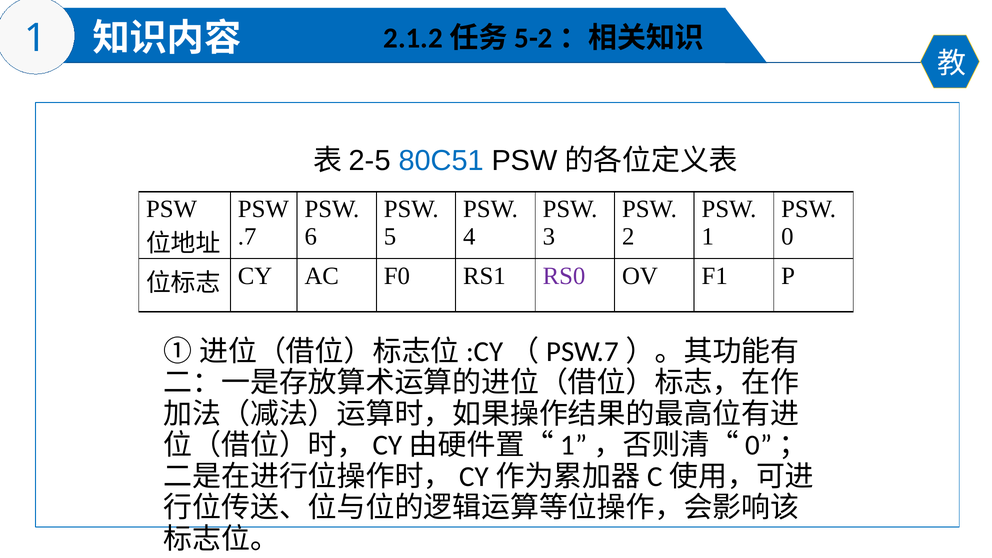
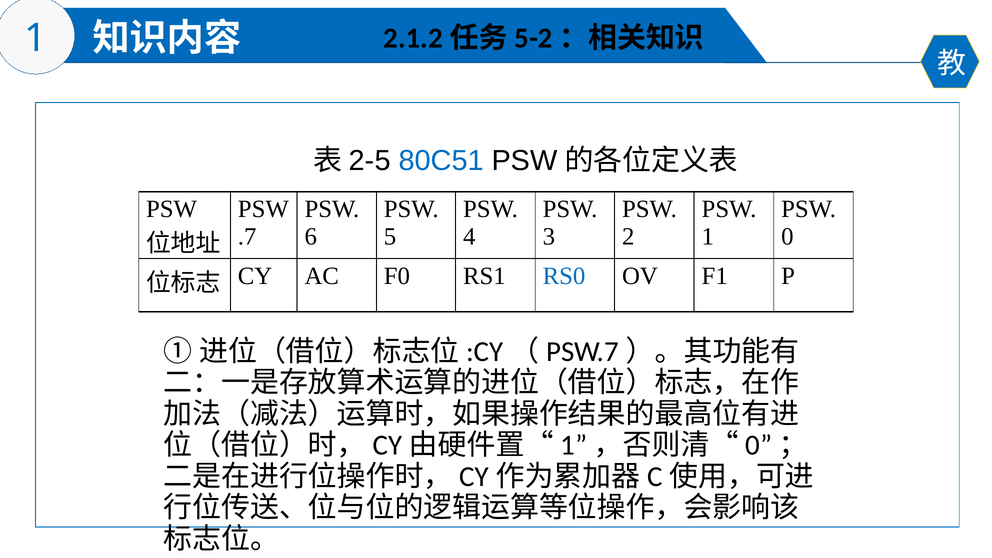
RS0 colour: purple -> blue (564, 276)
